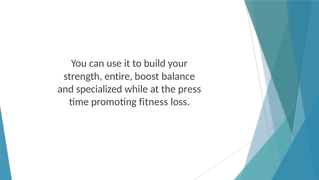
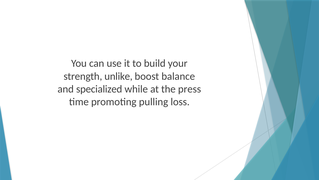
entire: entire -> unlike (118, 76)
fitness: fitness -> pulling (154, 102)
